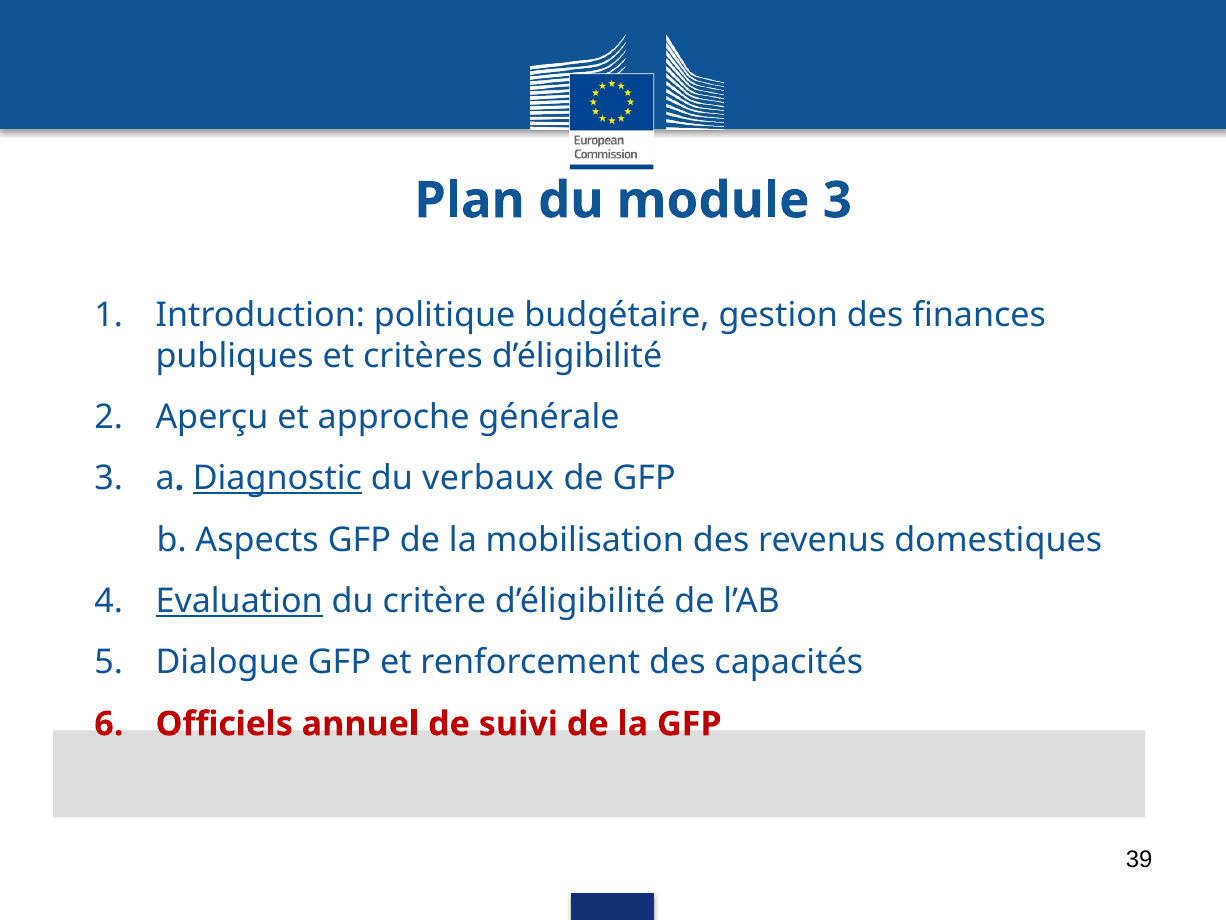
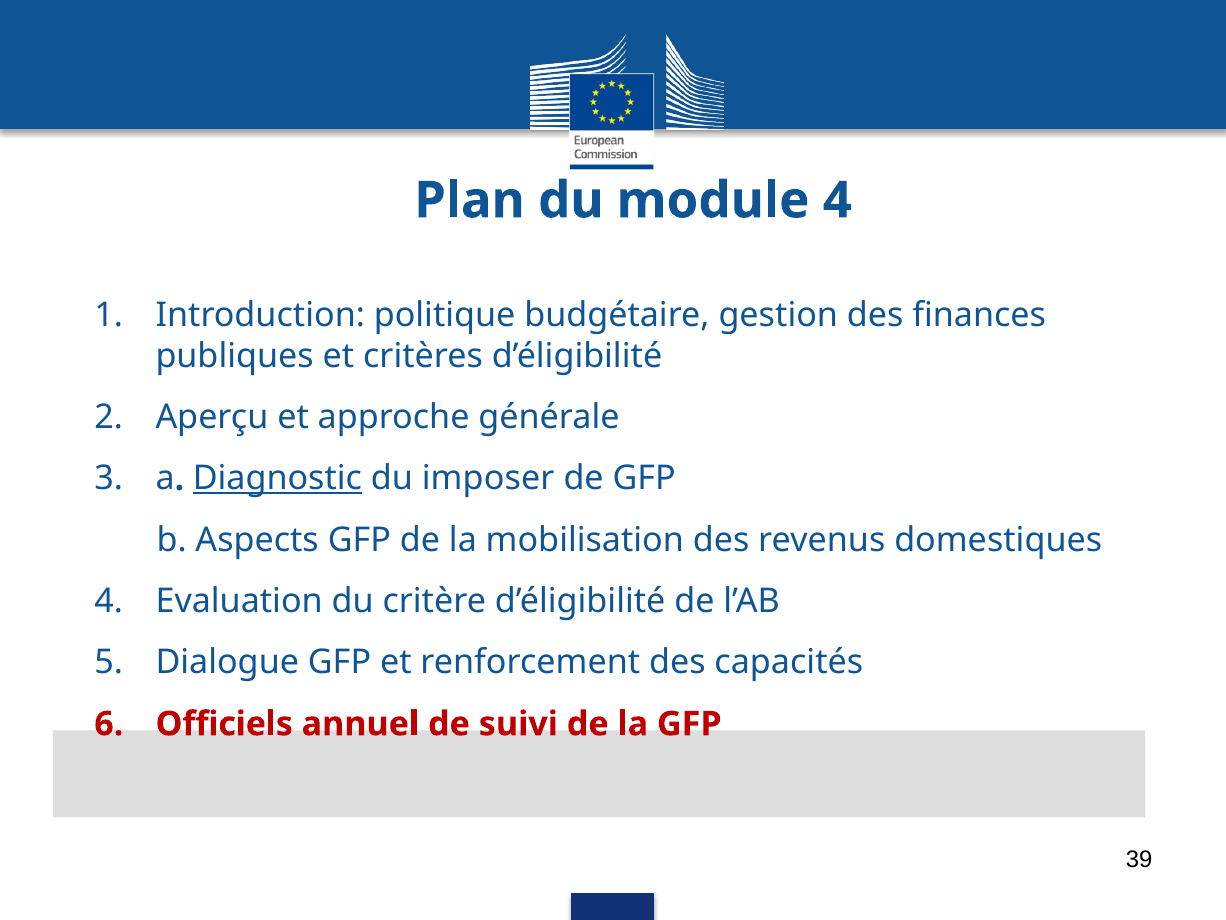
module 3: 3 -> 4 (837, 200)
verbaux: verbaux -> imposer (488, 478)
Evaluation underline: present -> none (239, 601)
